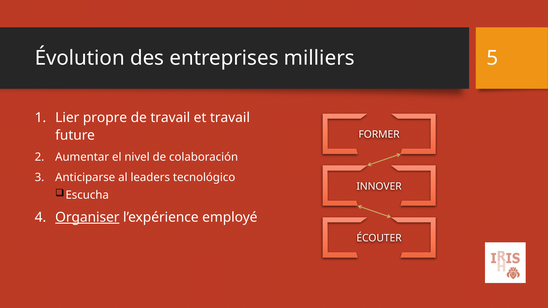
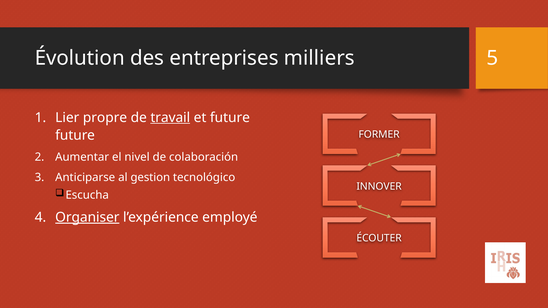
travail underline: none -> present (170, 118)
et travail: travail -> future (230, 118)
leaders: leaders -> gestion (150, 178)
